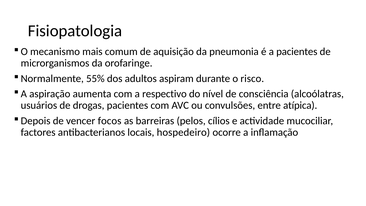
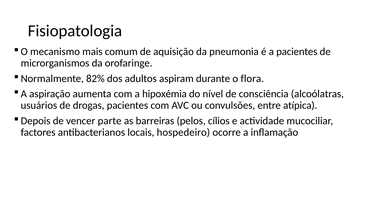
55%: 55% -> 82% (95, 79)
risco: risco -> flora (252, 79)
respectivo: respectivo -> hipoxémia (164, 94)
focos: focos -> parte (110, 121)
